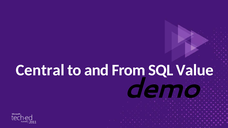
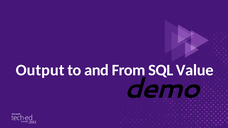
Central: Central -> Output (40, 70)
